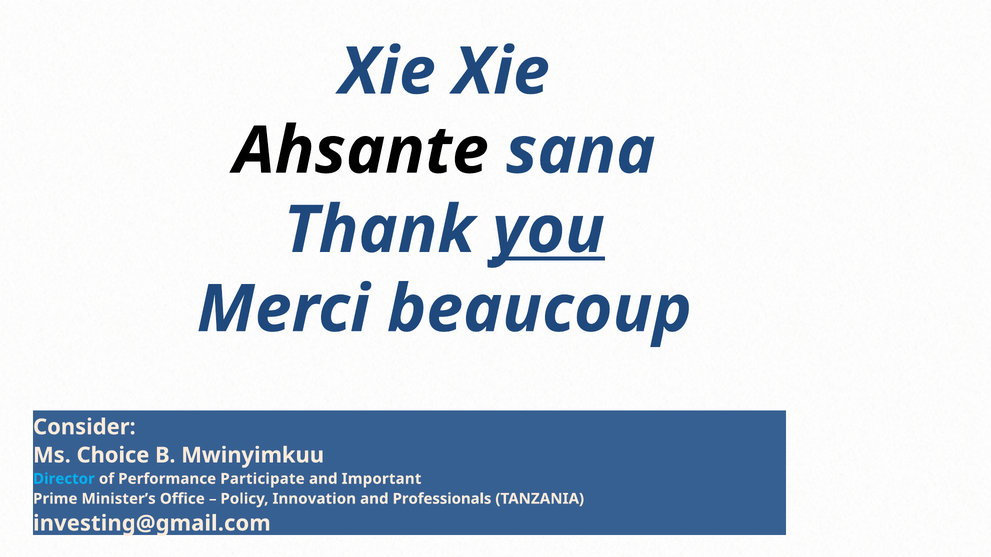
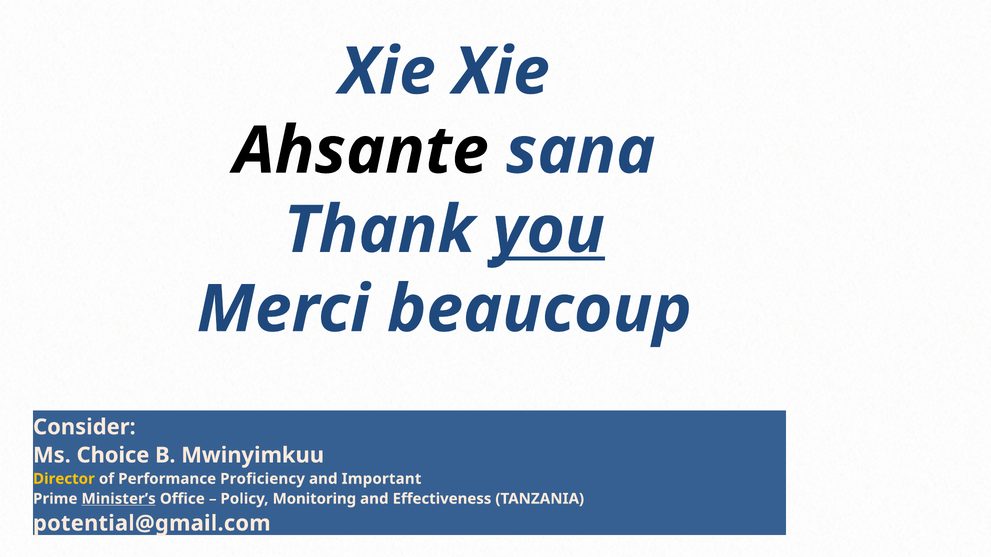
Director colour: light blue -> yellow (64, 479)
Participate: Participate -> Proficiency (263, 479)
Minister’s underline: none -> present (119, 499)
Innovation: Innovation -> Monitoring (314, 499)
Professionals: Professionals -> Effectiveness (442, 499)
investing@gmail.com: investing@gmail.com -> potential@gmail.com (152, 524)
